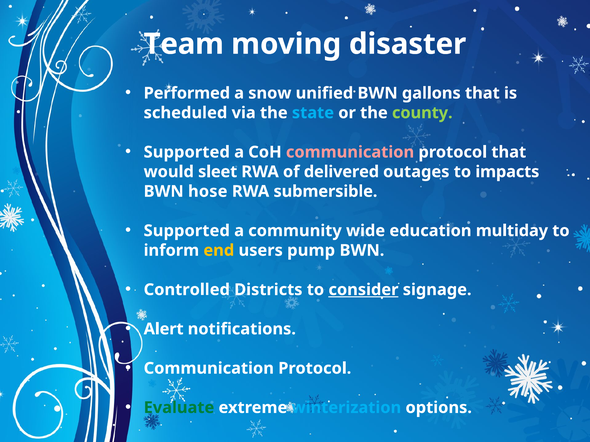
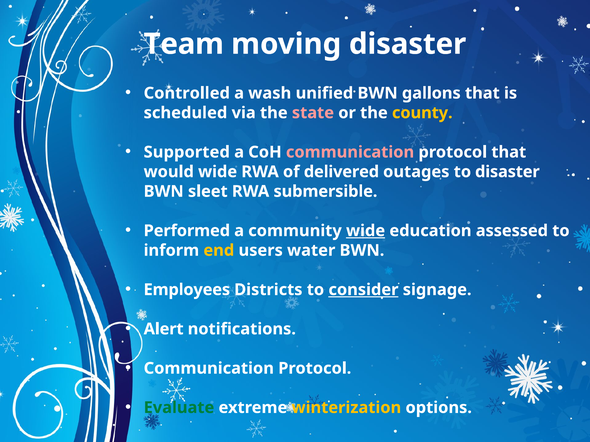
Performed: Performed -> Controlled (187, 93)
snow: snow -> wash (270, 93)
state colour: light blue -> pink (313, 113)
county colour: light green -> yellow (422, 113)
would sleet: sleet -> wide (218, 172)
to impacts: impacts -> disaster (507, 172)
hose: hose -> sleet (208, 192)
Supported: Supported -> Performed (187, 231)
wide underline: none -> present (366, 231)
multiday: multiday -> assessed (512, 231)
pump: pump -> water (311, 251)
Controlled: Controlled -> Employees (187, 290)
winterization colour: light blue -> yellow (346, 408)
